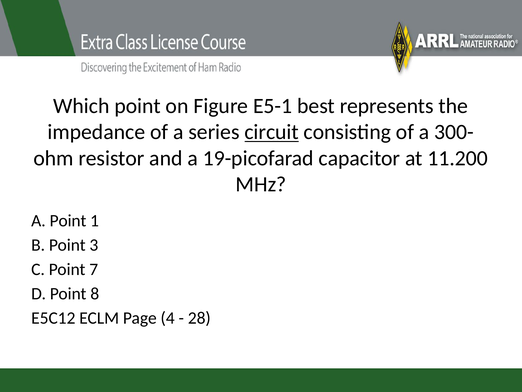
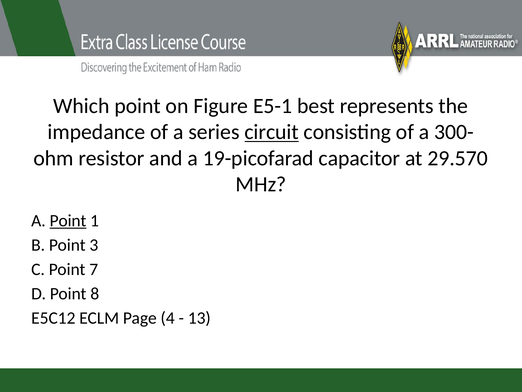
11.200: 11.200 -> 29.570 (458, 158)
Point underline: none -> present (68, 220)
28: 28 -> 13 (199, 318)
